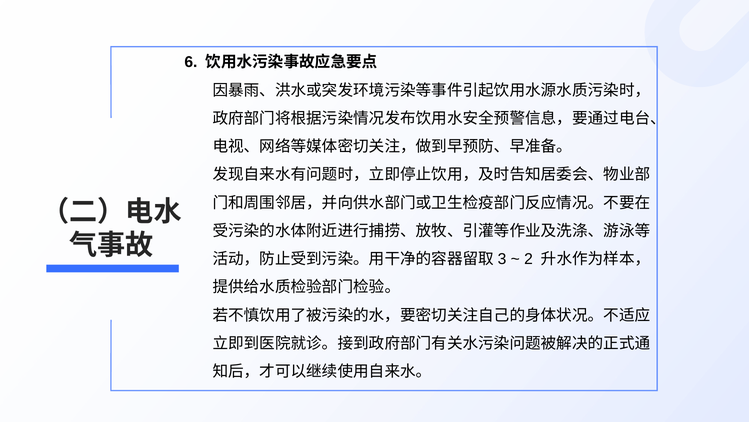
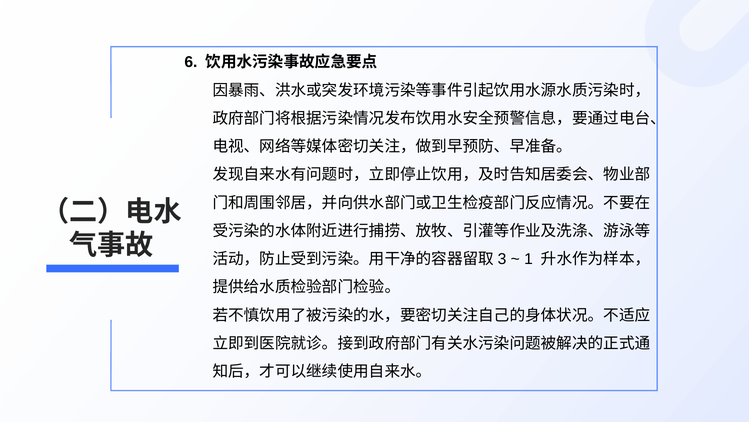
2: 2 -> 1 (528, 259)
